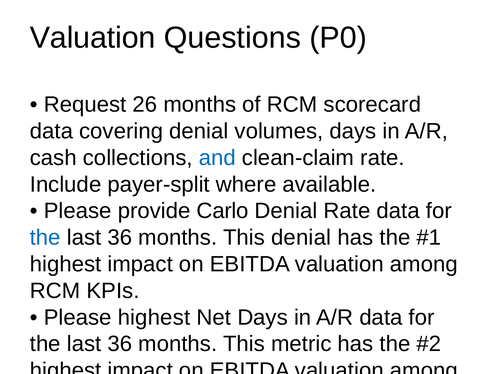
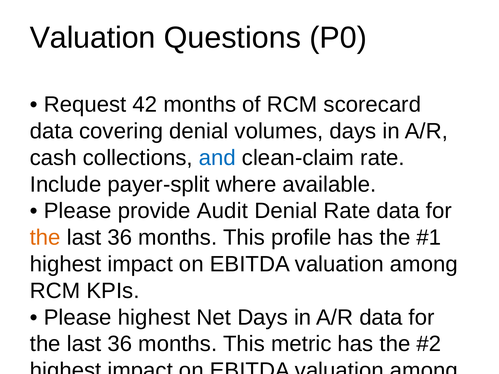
26: 26 -> 42 (145, 105)
Carlo: Carlo -> Audit (222, 211)
the colour: blue -> orange (45, 238)
This denial: denial -> profile (301, 238)
